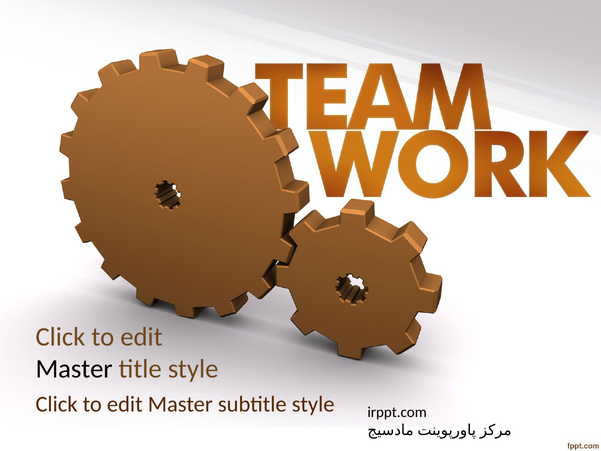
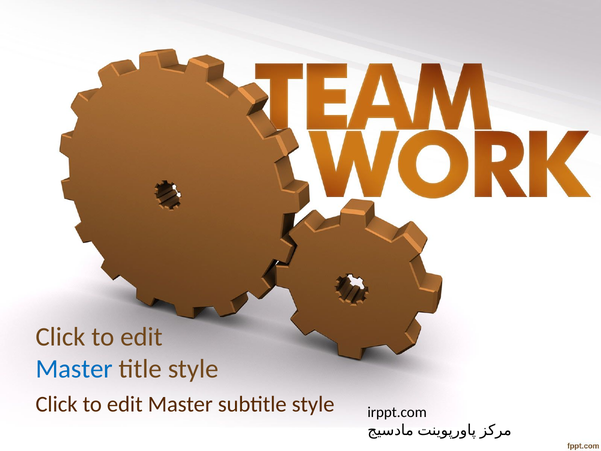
Master colour: black -> blue (74, 369)
